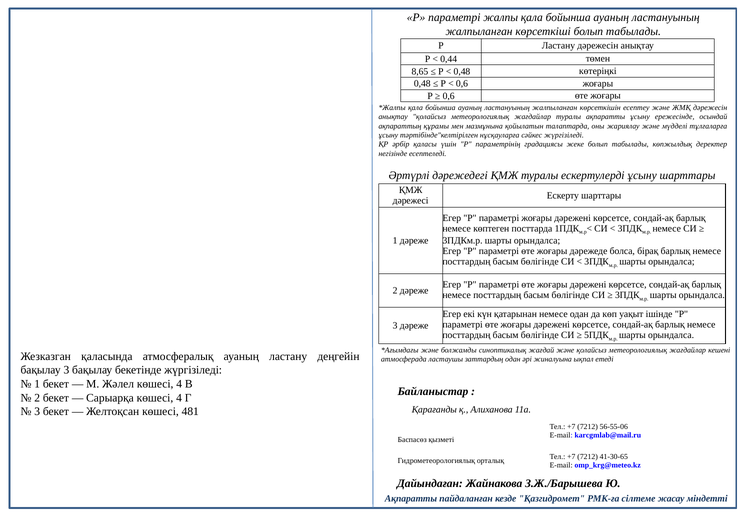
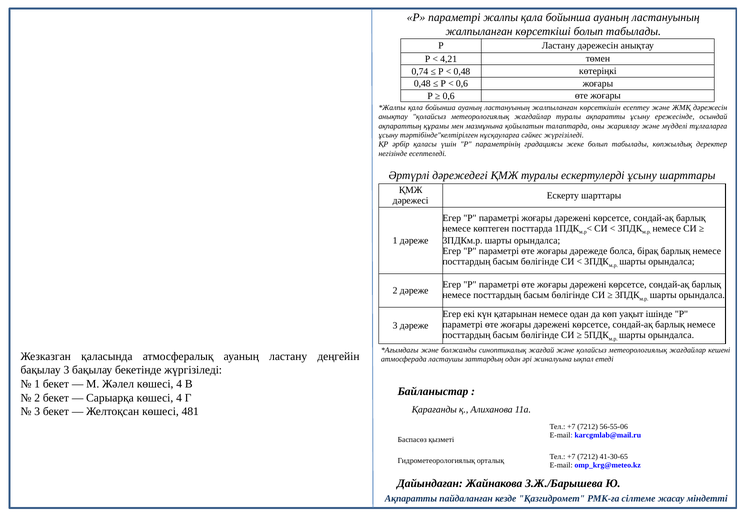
0,44: 0,44 -> 4,21 (449, 59)
8,65: 8,65 -> 0,74 (420, 71)
